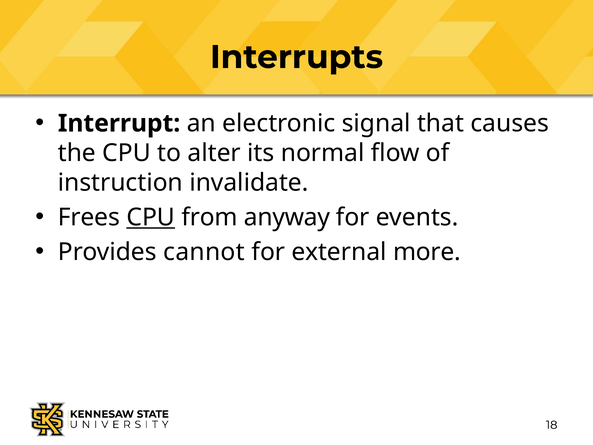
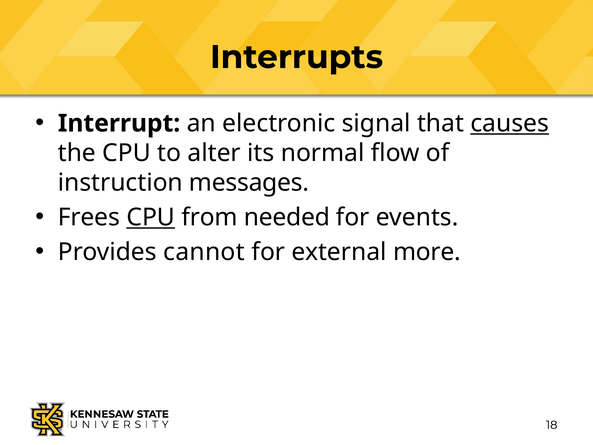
causes underline: none -> present (510, 123)
invalidate: invalidate -> messages (249, 183)
anyway: anyway -> needed (287, 217)
